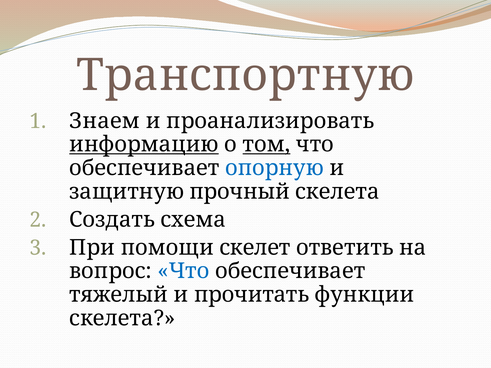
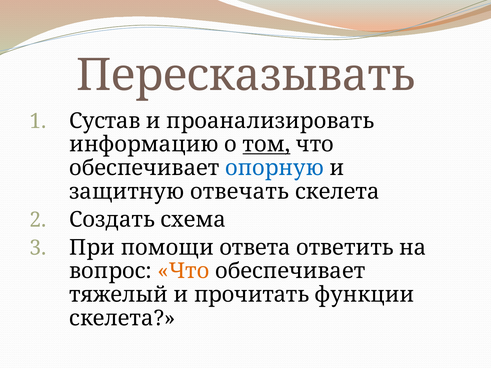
Транспортную: Транспортную -> Пересказывать (246, 75)
Знаем: Знаем -> Сустав (105, 121)
информацию underline: present -> none (144, 145)
прочный: прочный -> отвечать (239, 192)
скелет: скелет -> ответа (255, 248)
Что colour: blue -> orange (184, 271)
